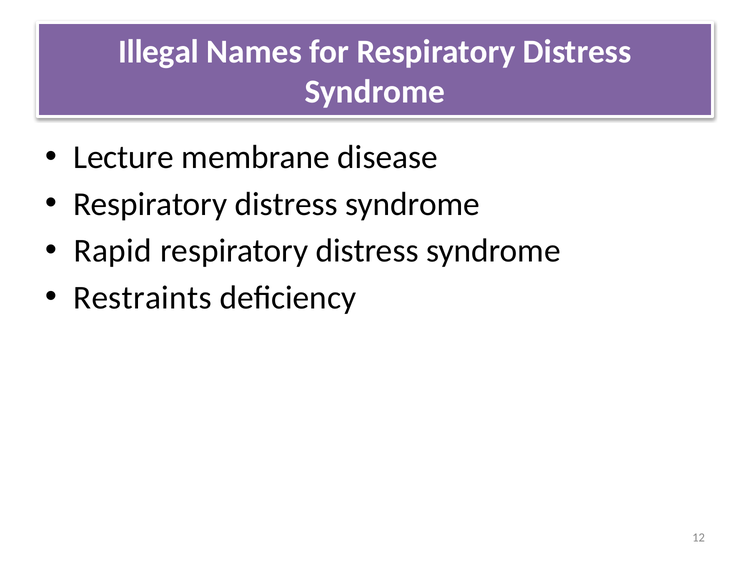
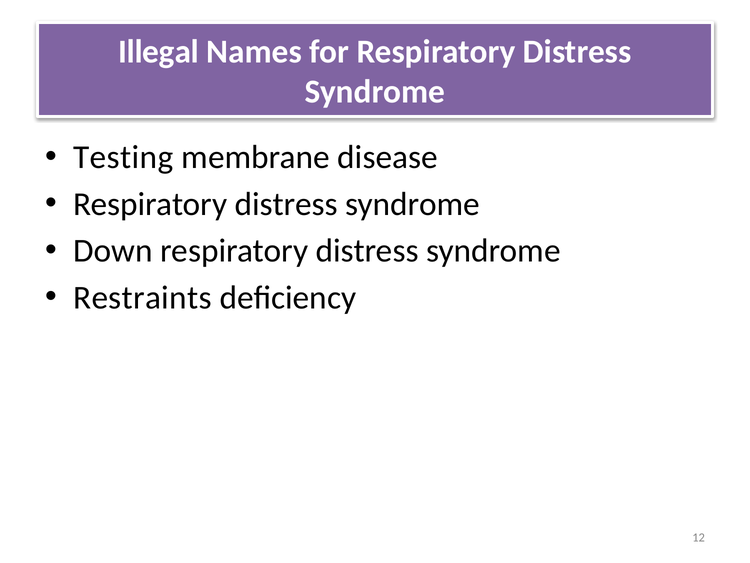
Lecture: Lecture -> Testing (123, 157)
Rapid: Rapid -> Down (113, 251)
